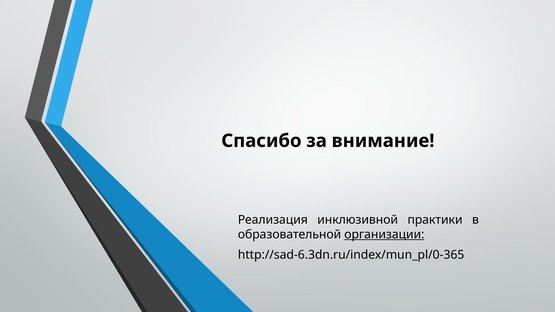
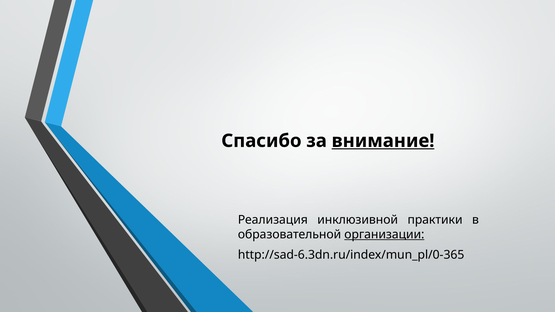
внимание underline: none -> present (383, 141)
